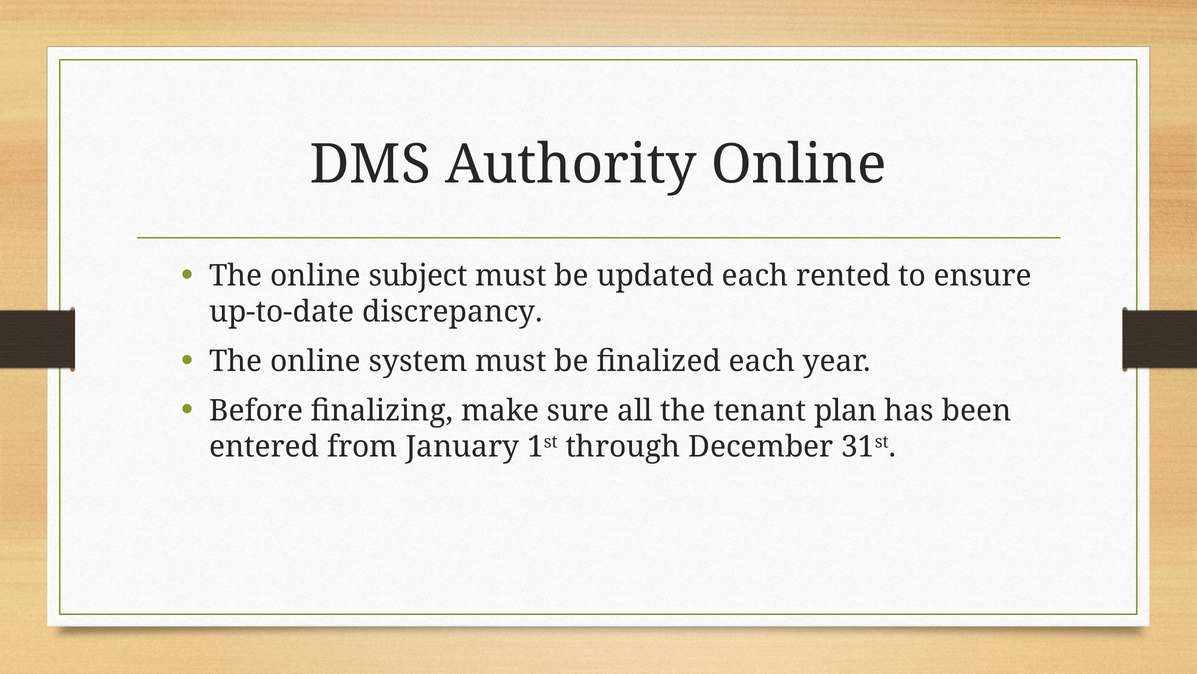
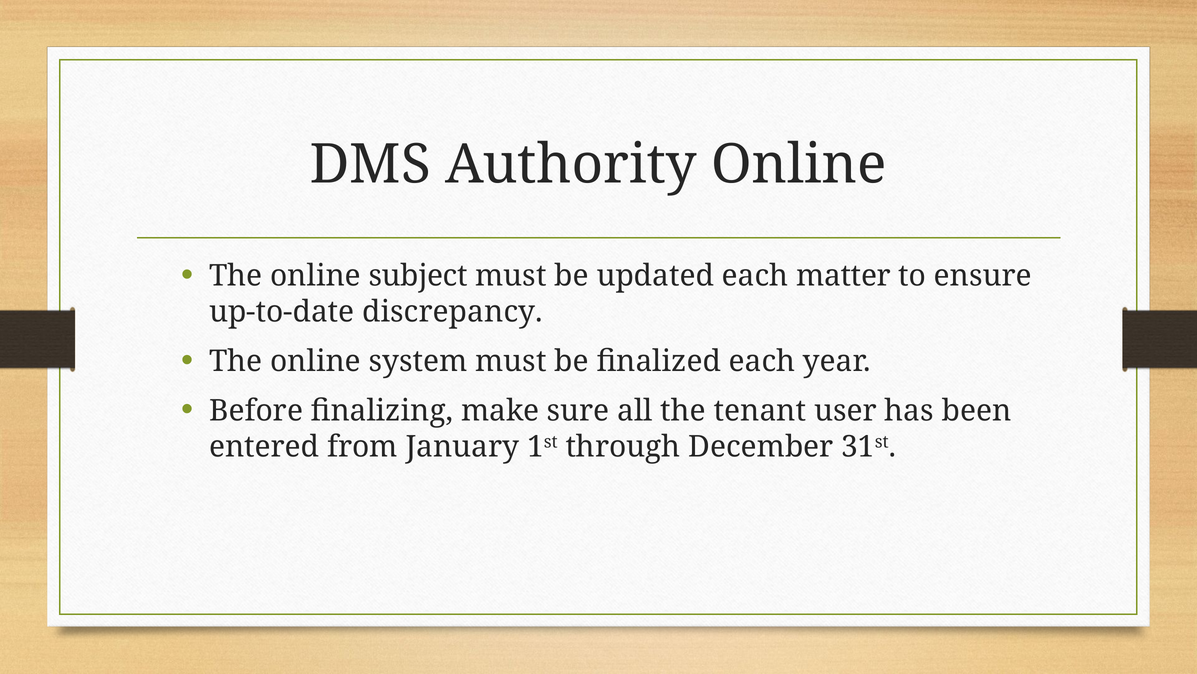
rented: rented -> matter (844, 276)
plan: plan -> user (845, 410)
